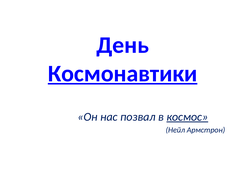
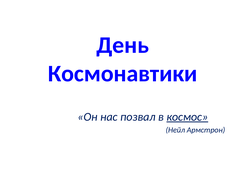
Космонавтики underline: present -> none (123, 74)
